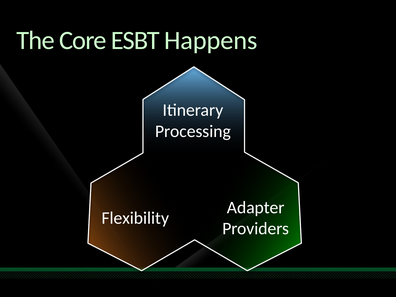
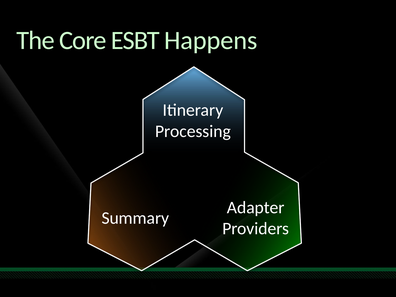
Flexibility: Flexibility -> Summary (135, 218)
